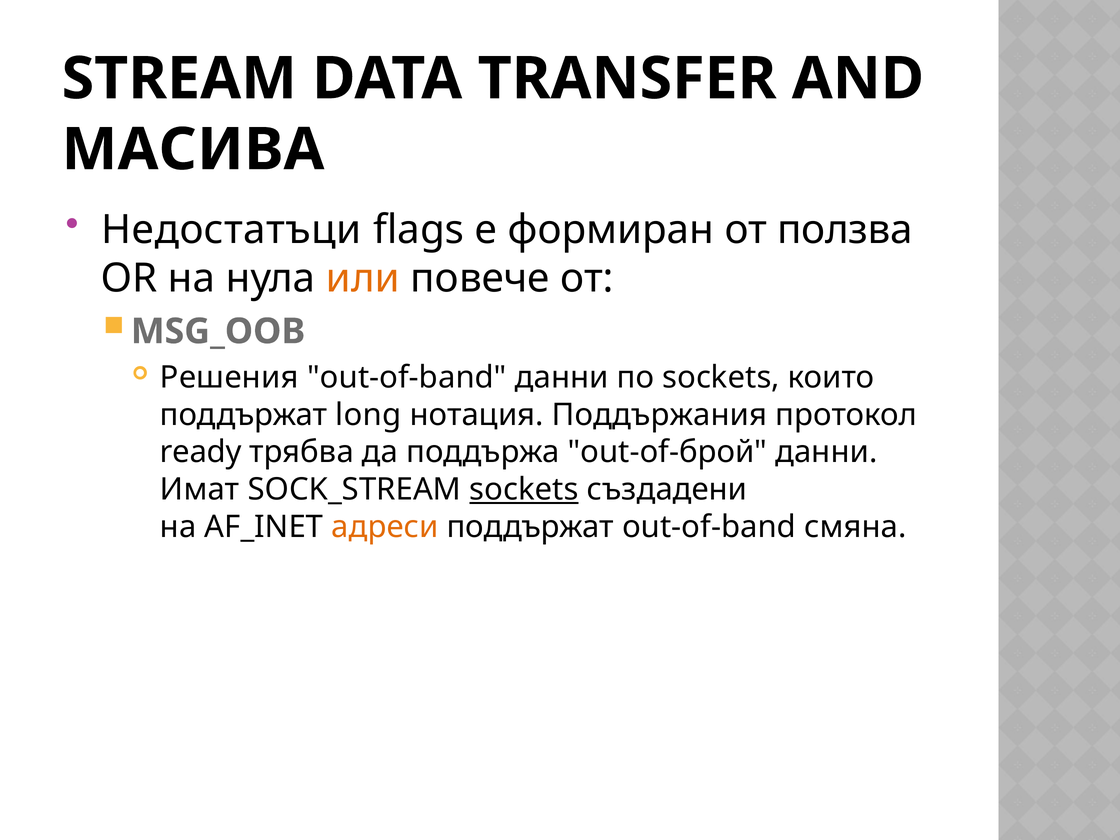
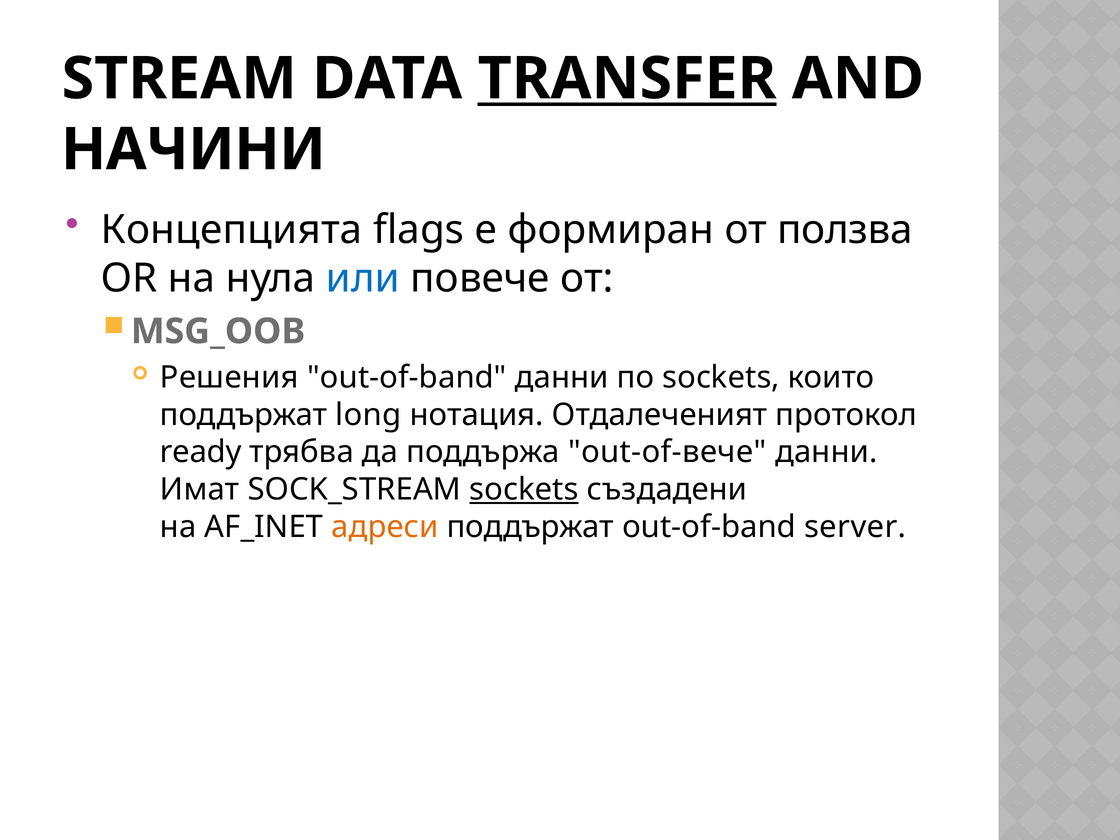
TRANSFER underline: none -> present (627, 79)
МАСИВА: МАСИВА -> НАЧИНИ (193, 150)
Недостатъци: Недостатъци -> Концепцията (232, 230)
или colour: orange -> blue (363, 278)
Поддържания: Поддържания -> Отдалеченият (660, 415)
out-of-брой: out-of-брой -> out-of-вече (667, 452)
смяна: смяна -> server (855, 527)
